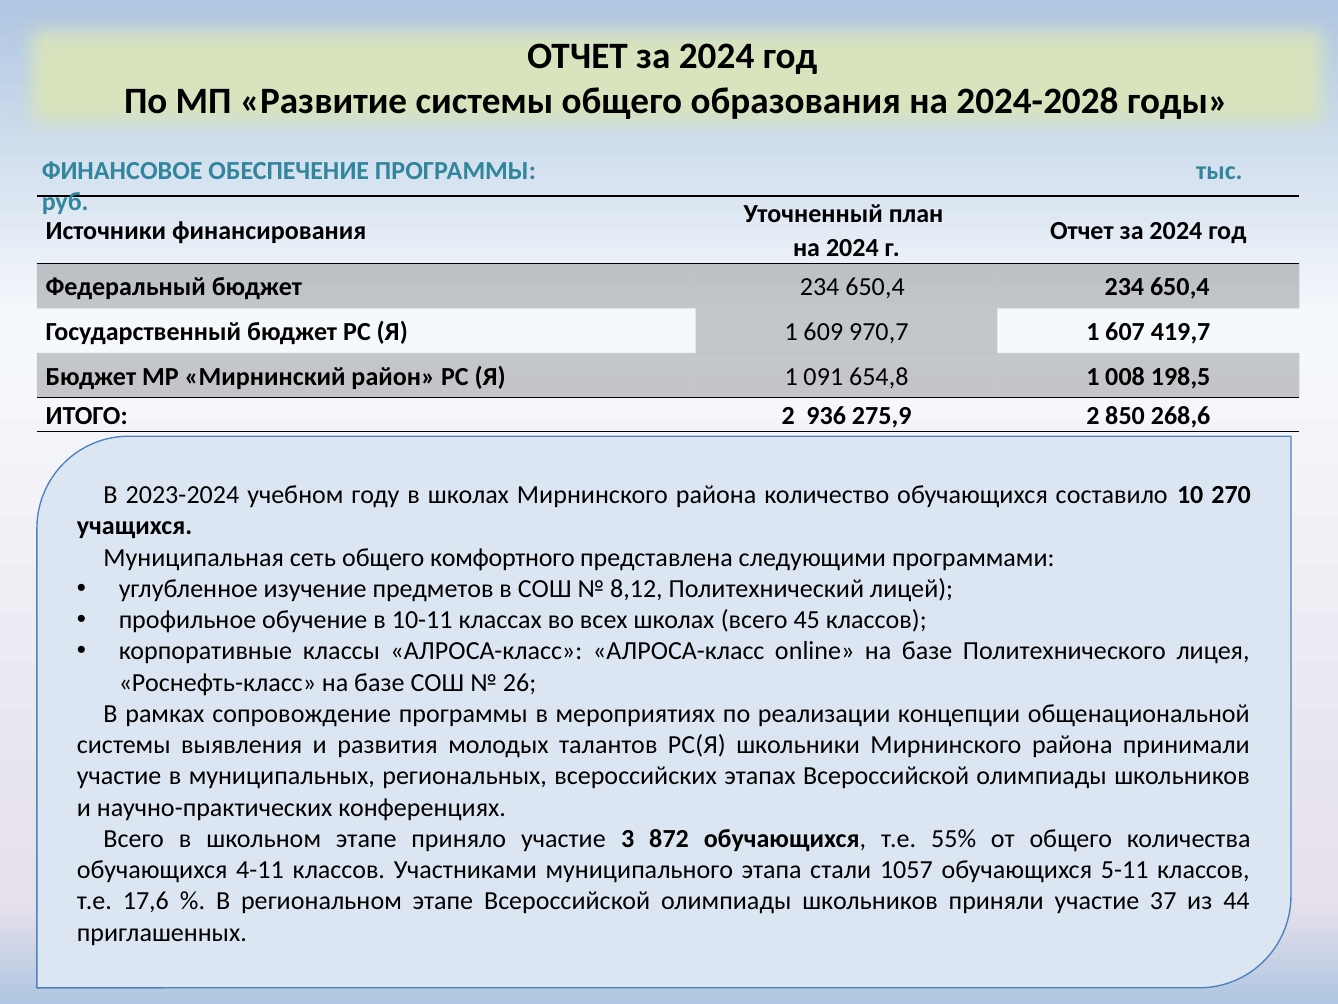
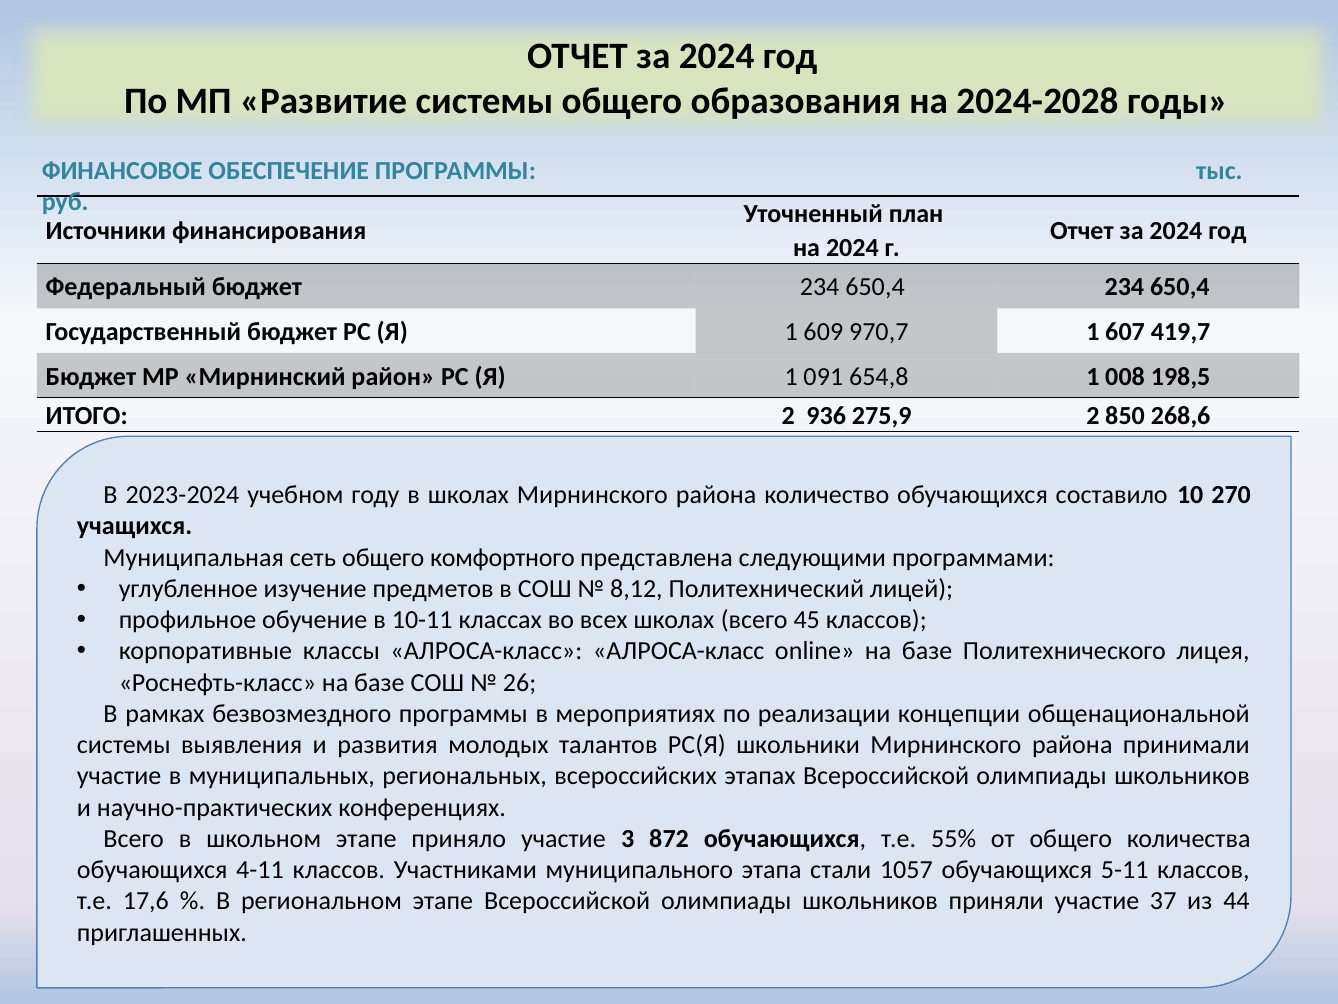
сопровождение: сопровождение -> безвозмездного (302, 713)
